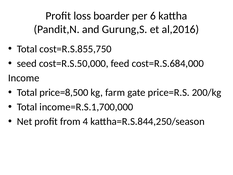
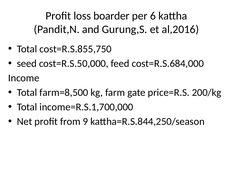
price=8,500: price=8,500 -> farm=8,500 (64, 92)
4: 4 -> 9 (85, 121)
